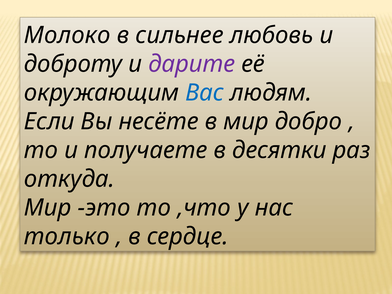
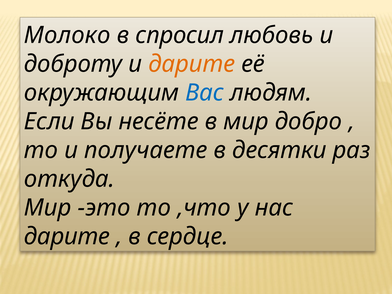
сильнее: сильнее -> спросил (180, 35)
дарите colour: purple -> orange (192, 64)
только: только -> дарите (67, 236)
